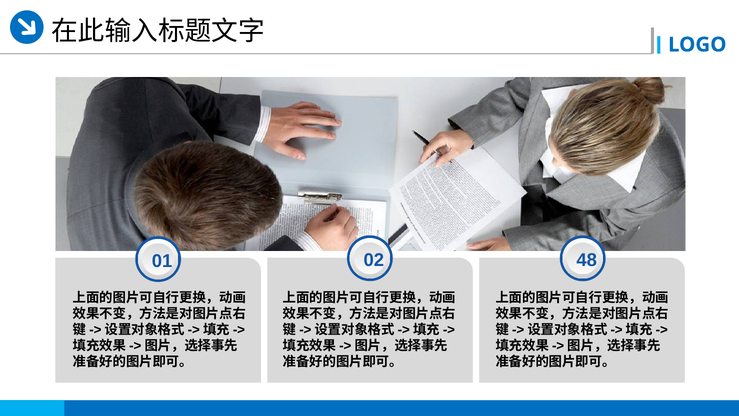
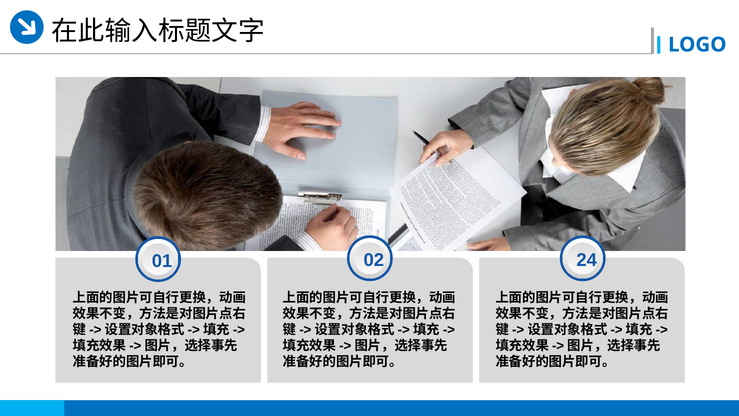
48: 48 -> 24 (587, 260)
